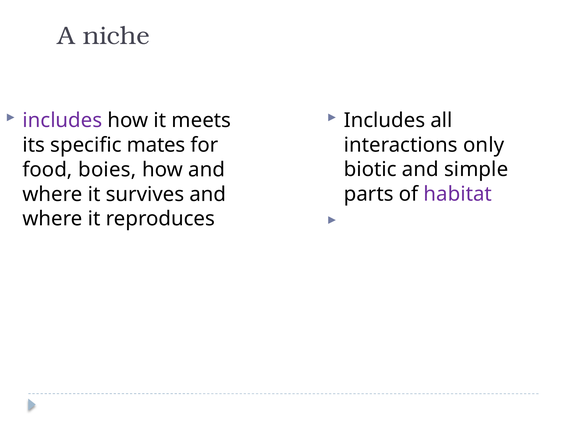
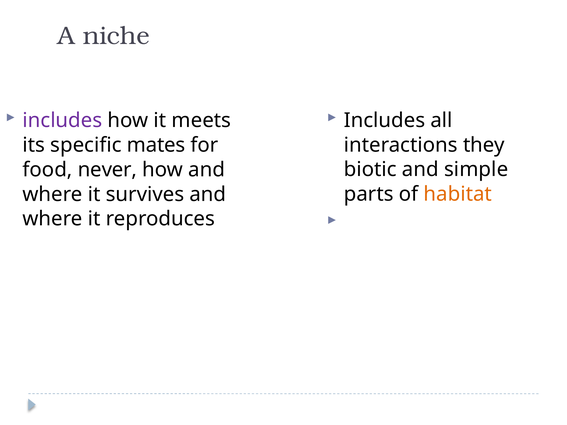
only: only -> they (484, 145)
boies: boies -> never (107, 170)
habitat colour: purple -> orange (458, 194)
